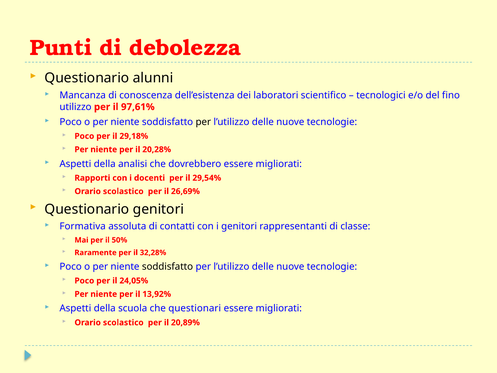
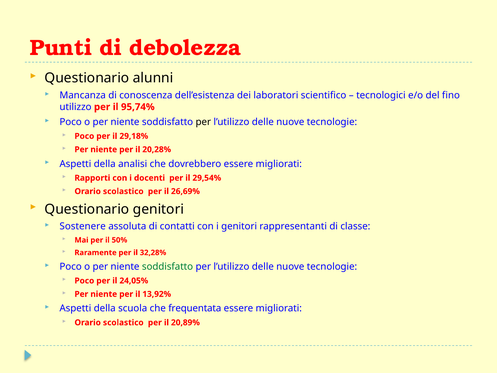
97,61%: 97,61% -> 95,74% (138, 107)
Formativa: Formativa -> Sostenere (83, 226)
soddisfatto colour: black -> green (168, 266)
questionari: questionari -> frequentata (195, 308)
